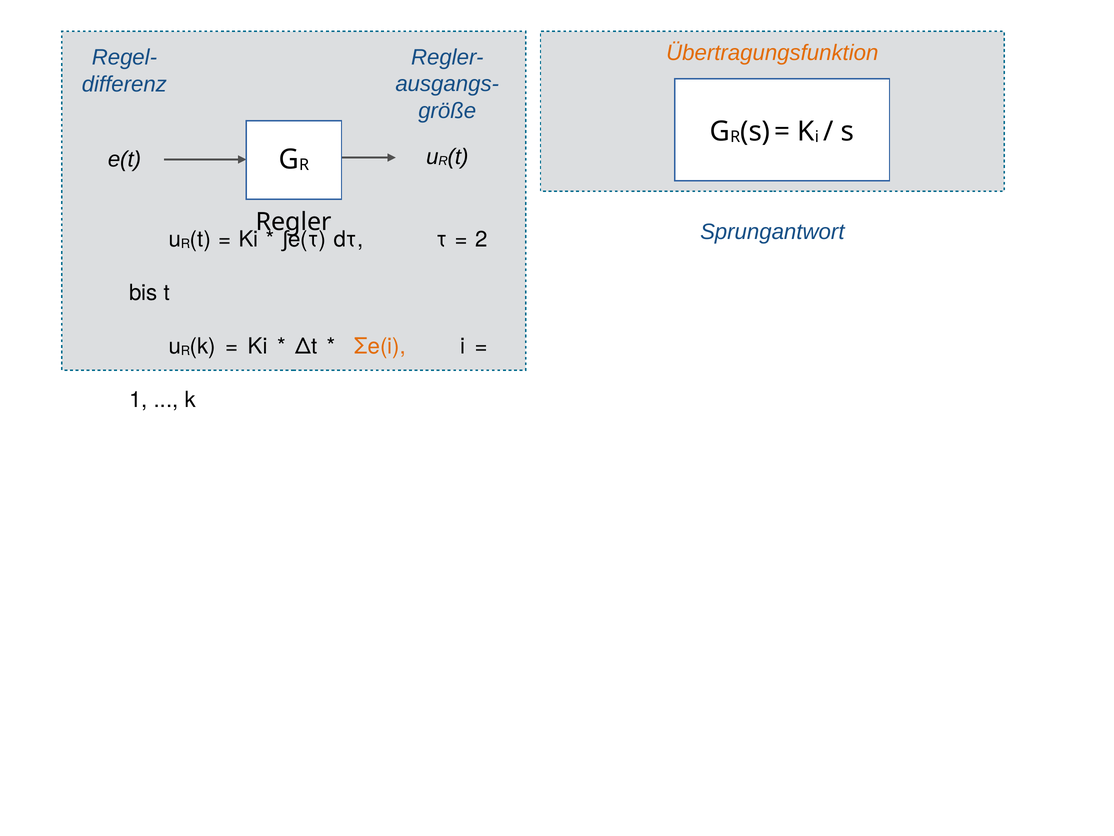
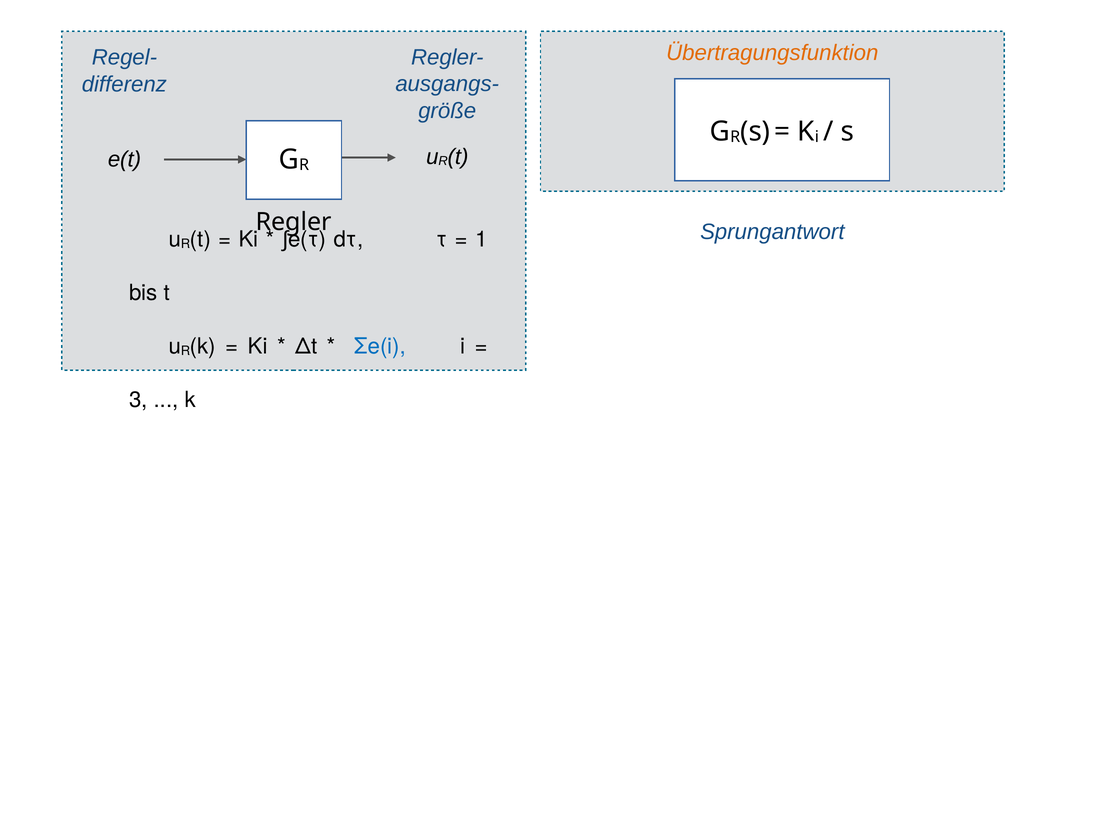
2: 2 -> 1 (481, 239)
Σe(i colour: orange -> blue (380, 346)
1: 1 -> 3 (138, 400)
